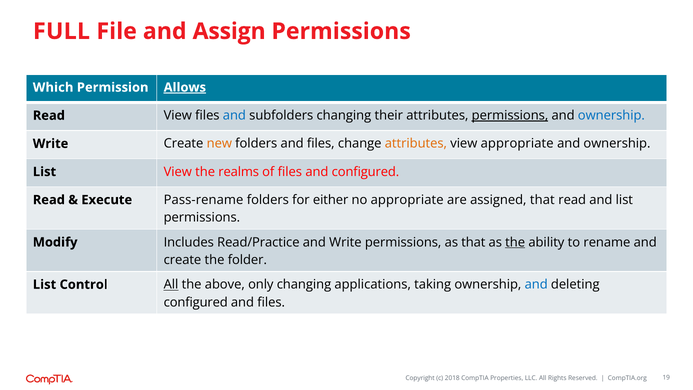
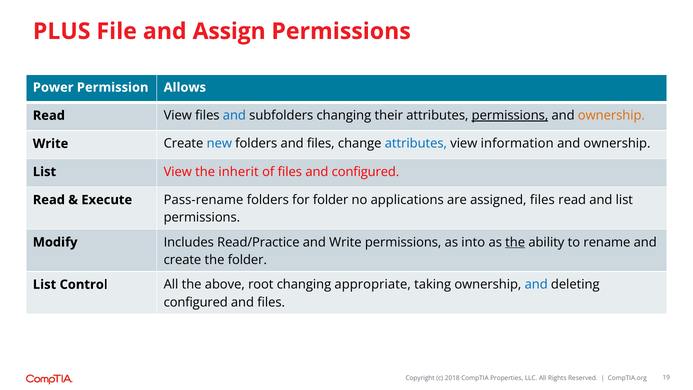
FULL: FULL -> PLUS (62, 31)
Which: Which -> Power (53, 87)
Allows underline: present -> none (185, 87)
ownership colour: blue -> orange (611, 115)
new colour: orange -> blue (219, 144)
attributes colour: orange -> blue (416, 144)
view appropriate: appropriate -> information (517, 144)
realms: realms -> inherit (239, 172)
for either: either -> folder (331, 200)
no appropriate: appropriate -> applications (407, 200)
assigned that: that -> files (542, 200)
as that: that -> into (473, 242)
All underline: present -> none (171, 284)
only: only -> root (261, 284)
applications: applications -> appropriate (373, 284)
